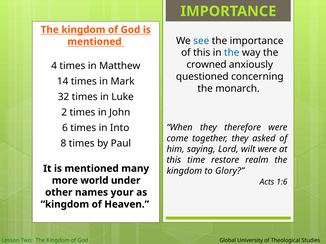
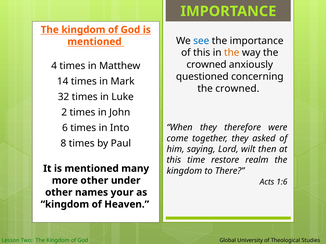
the colour: blue -> orange (232, 53)
monarch: monarch -> crowned (237, 89)
wilt were: were -> then (267, 149)
Glory: Glory -> There (230, 171)
more world: world -> other (94, 181)
